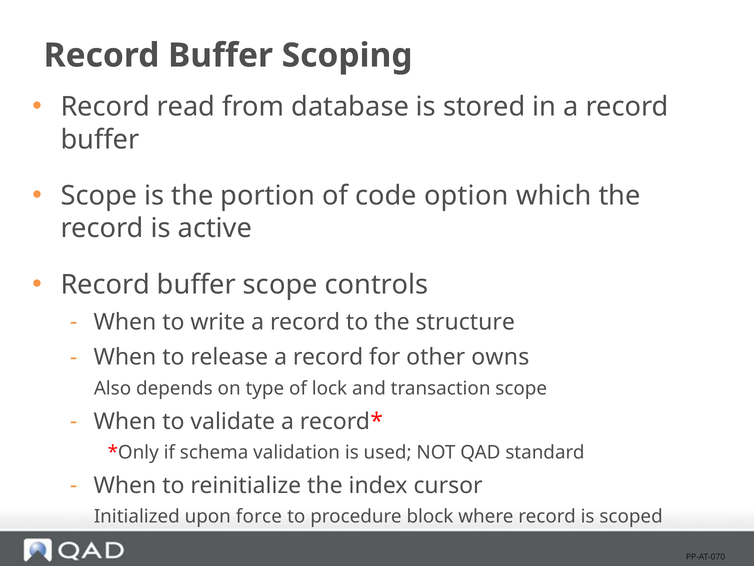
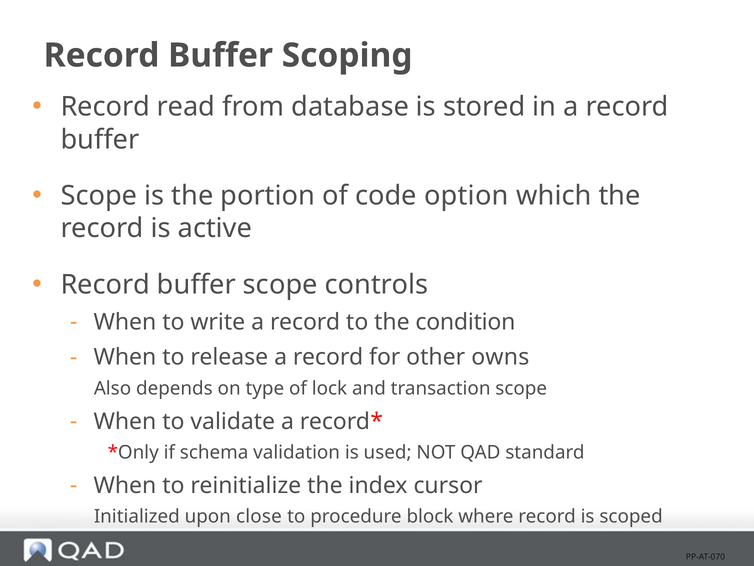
structure: structure -> condition (465, 322)
force: force -> close (259, 516)
